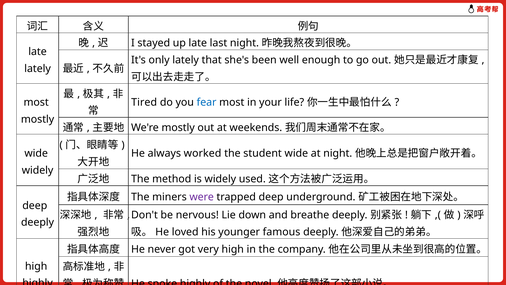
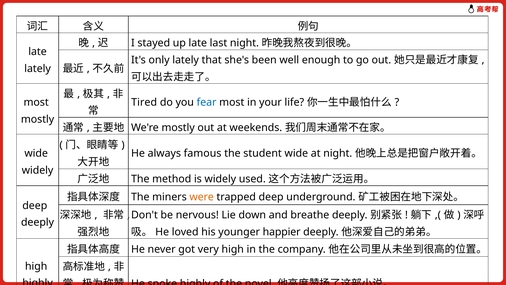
worked: worked -> famous (203, 153)
were colour: purple -> orange (202, 197)
famous: famous -> happier (282, 232)
